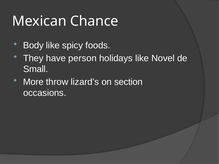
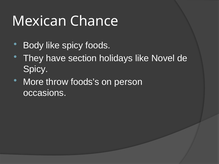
person: person -> section (83, 58)
Small: Small -> Spicy (36, 69)
lizard’s: lizard’s -> foods’s (85, 82)
section: section -> person (128, 82)
